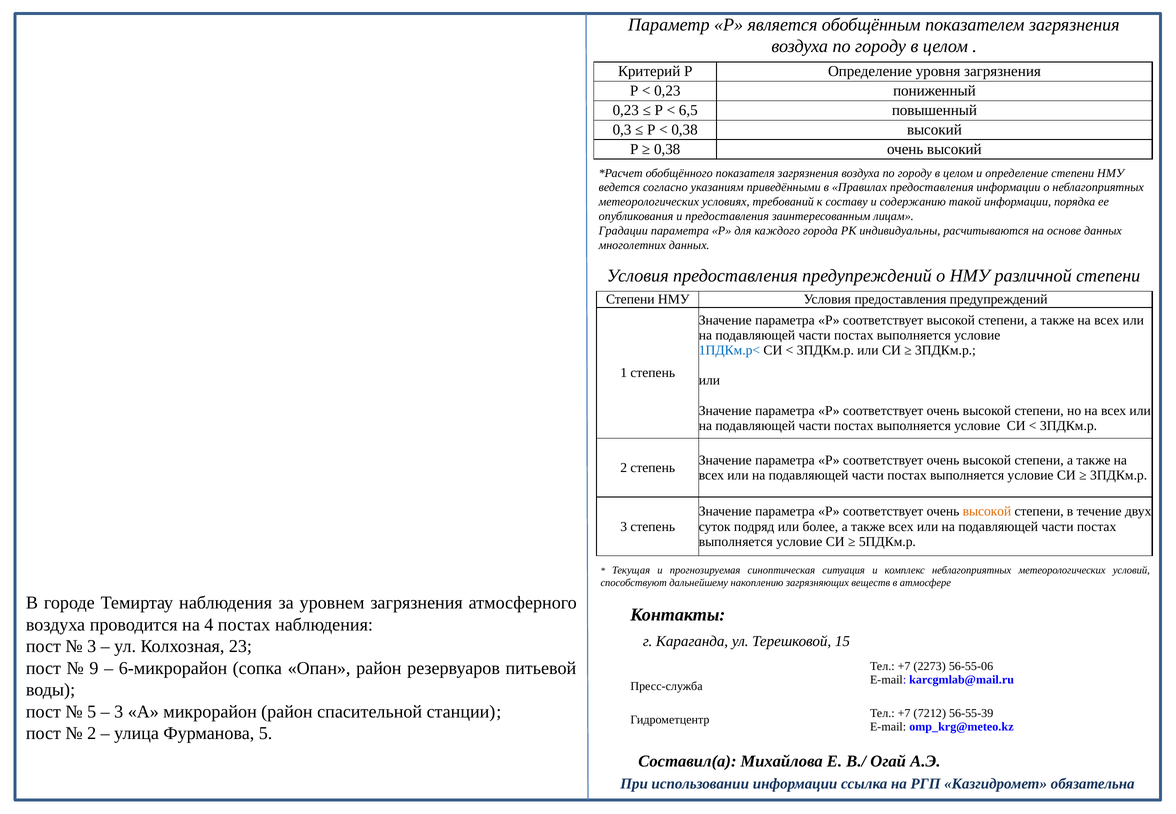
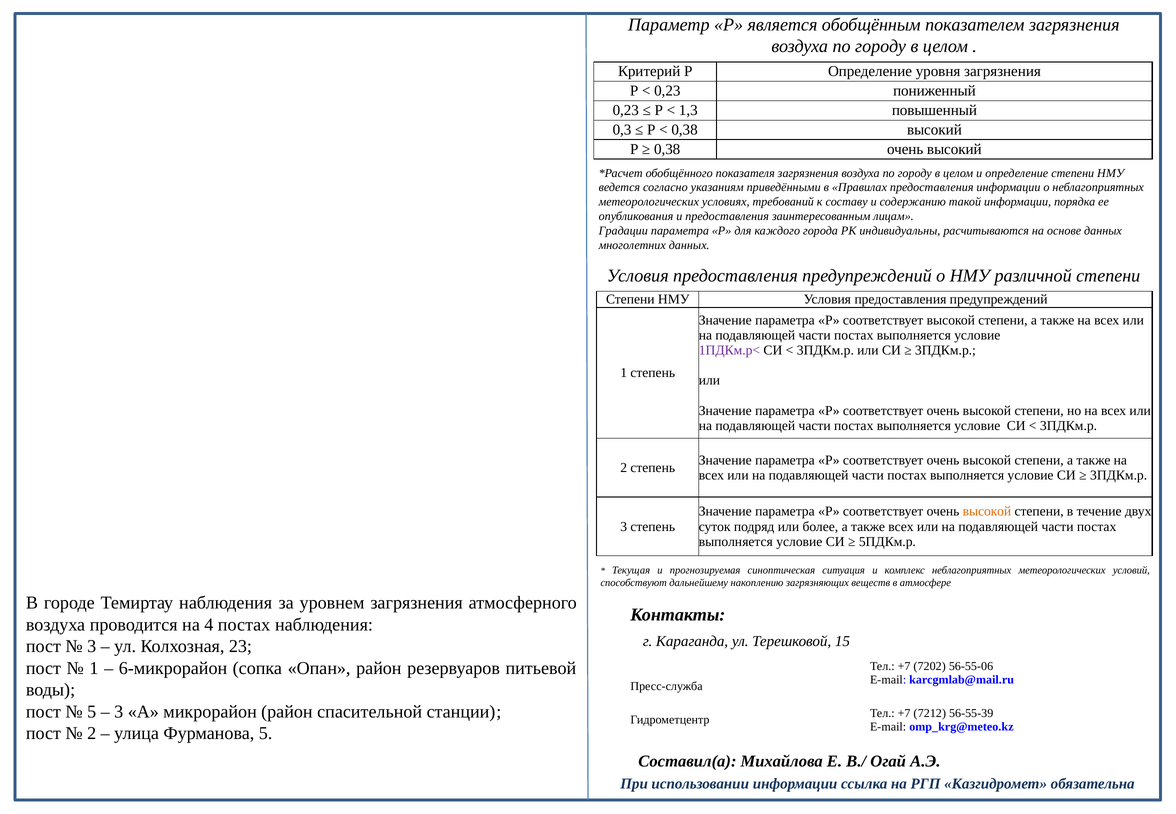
6,5: 6,5 -> 1,3 (688, 110)
1ПДКм.р< colour: blue -> purple (729, 350)
9: 9 -> 1 (94, 668)
2273: 2273 -> 7202 (930, 666)
